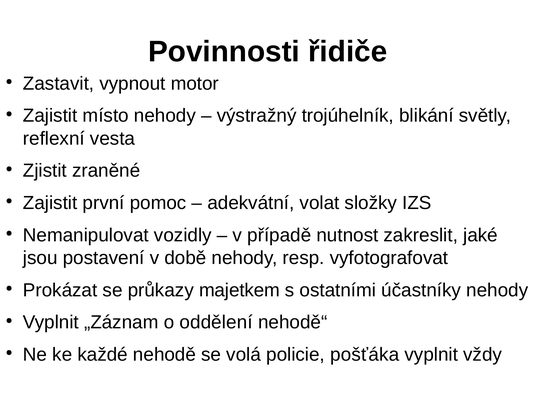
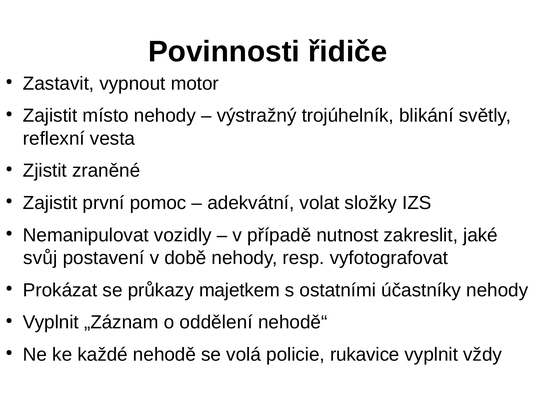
jsou: jsou -> svůj (40, 258)
pošťáka: pošťáka -> rukavice (365, 355)
